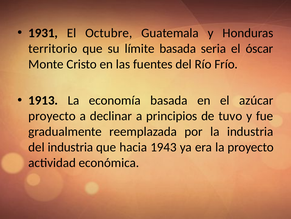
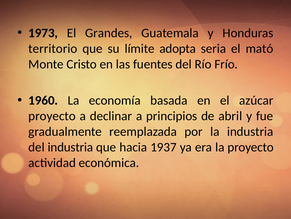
1931: 1931 -> 1973 (43, 33)
Octubre: Octubre -> Grandes (109, 33)
límite basada: basada -> adopta (178, 48)
óscar: óscar -> mató (259, 48)
1913: 1913 -> 1960 (43, 100)
tuvo: tuvo -> abril (230, 116)
1943: 1943 -> 1937 (164, 147)
